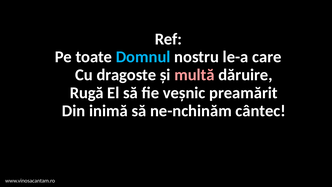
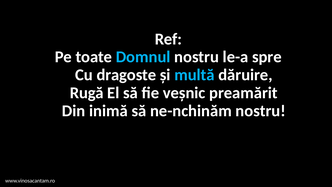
care: care -> spre (267, 57)
multă colour: pink -> light blue (194, 75)
ne-nchinăm cântec: cântec -> nostru (261, 111)
